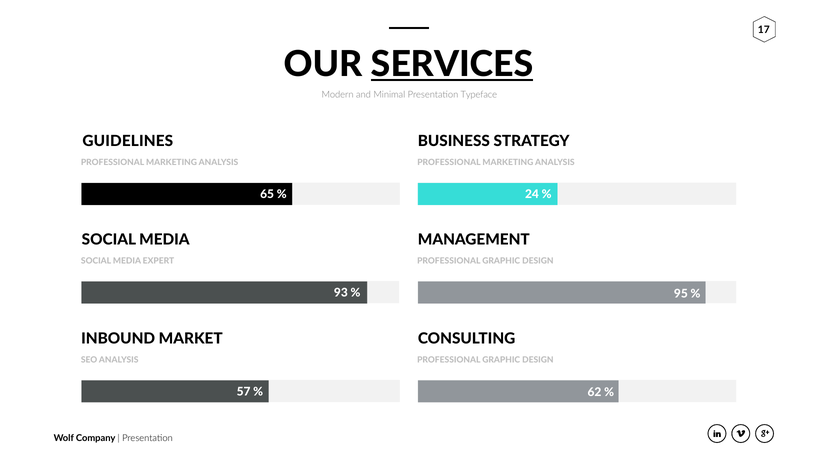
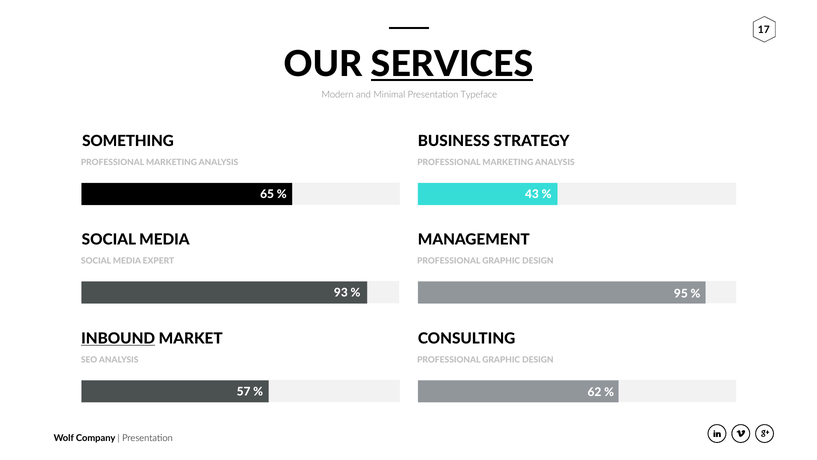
GUIDELINES: GUIDELINES -> SOMETHING (128, 141)
24: 24 -> 43 (532, 194)
INBOUND underline: none -> present (118, 338)
